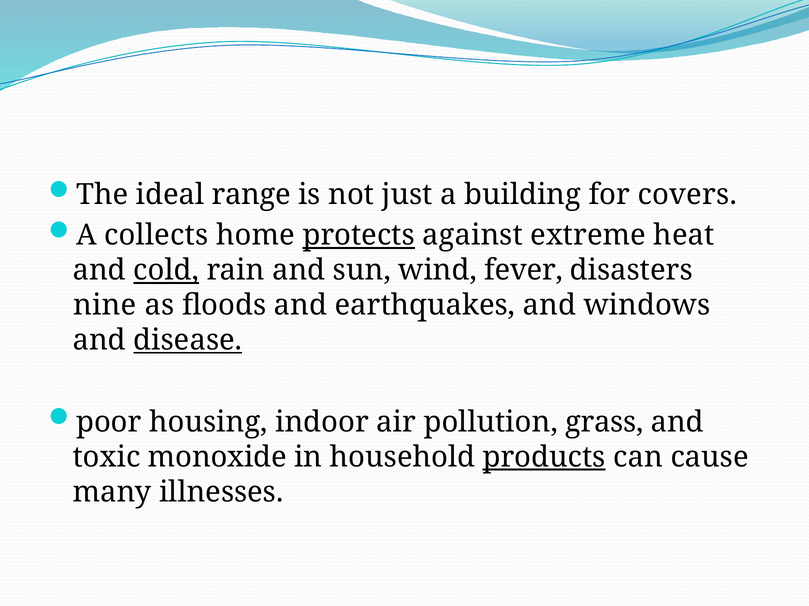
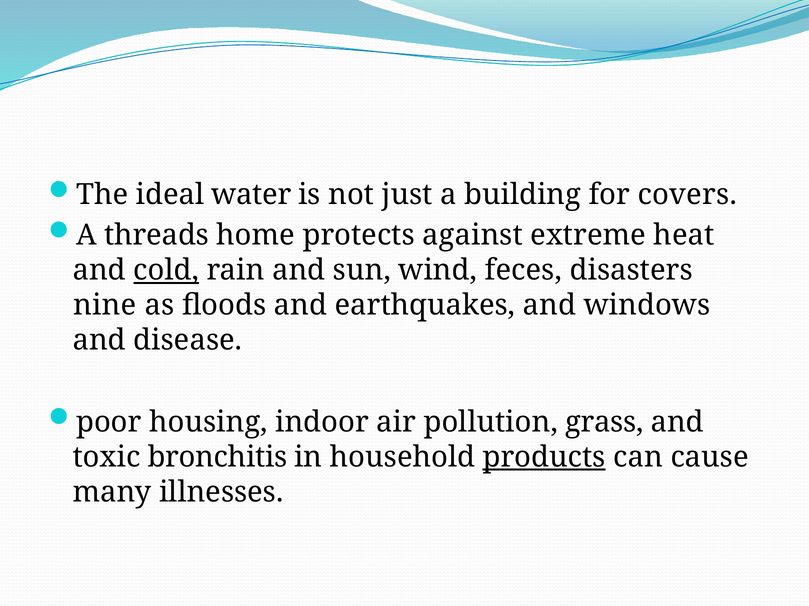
range: range -> water (251, 195)
collects: collects -> threads (157, 236)
protects underline: present -> none (359, 236)
fever: fever -> feces (523, 271)
disease underline: present -> none (188, 341)
monoxide: monoxide -> bronchitis (217, 458)
